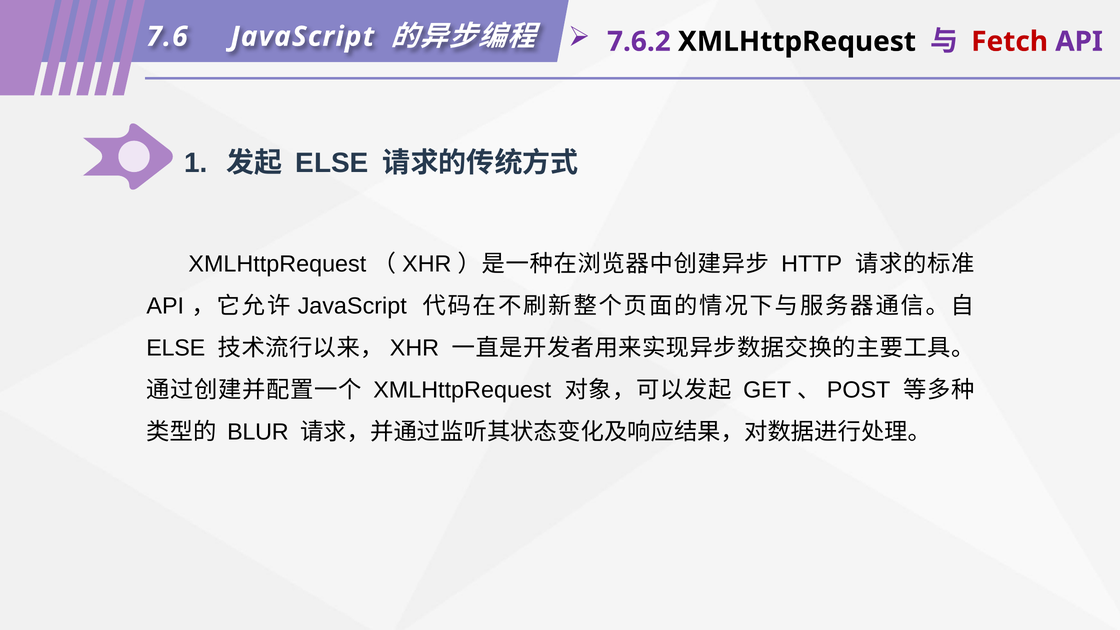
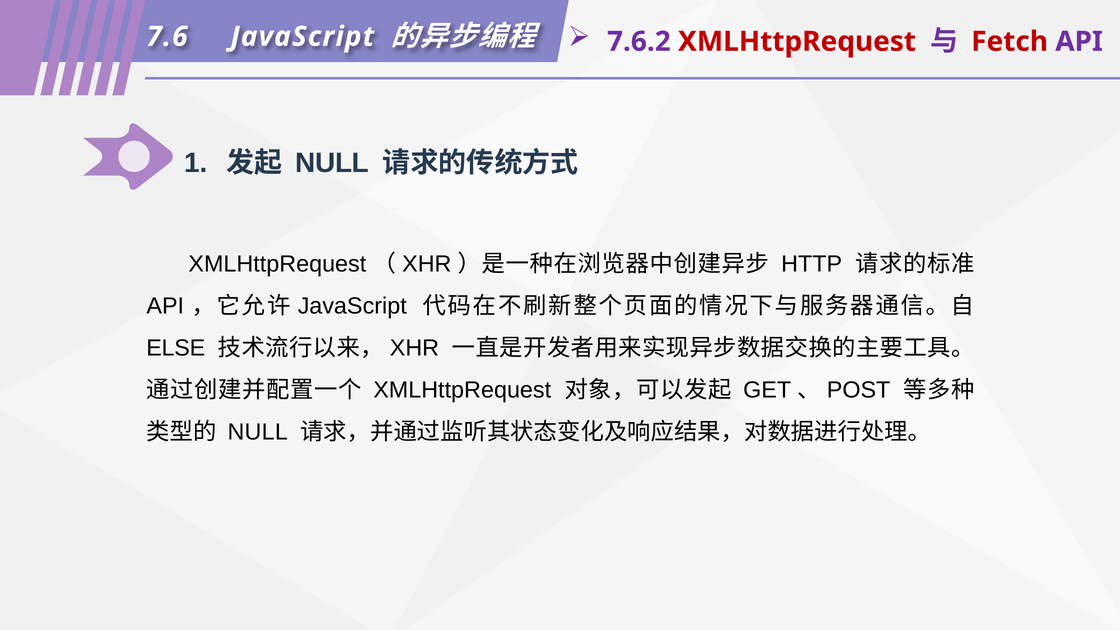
XMLHttpRequest colour: black -> red (797, 42)
ELSE: ELSE -> NULL (332, 163)
BLUR: BLUR -> NULL (258, 432)
